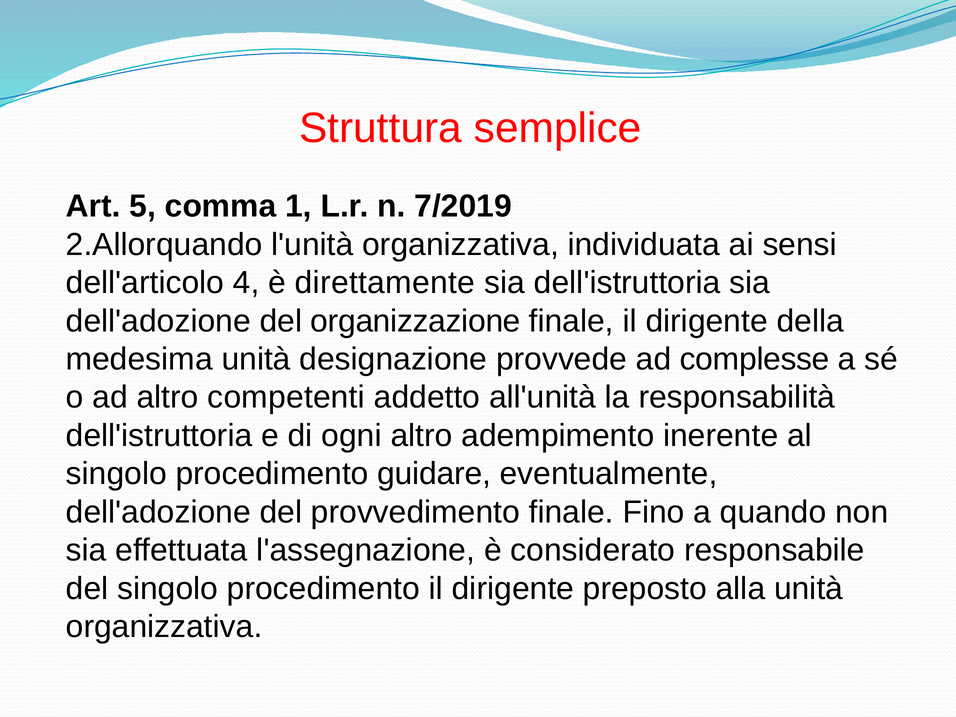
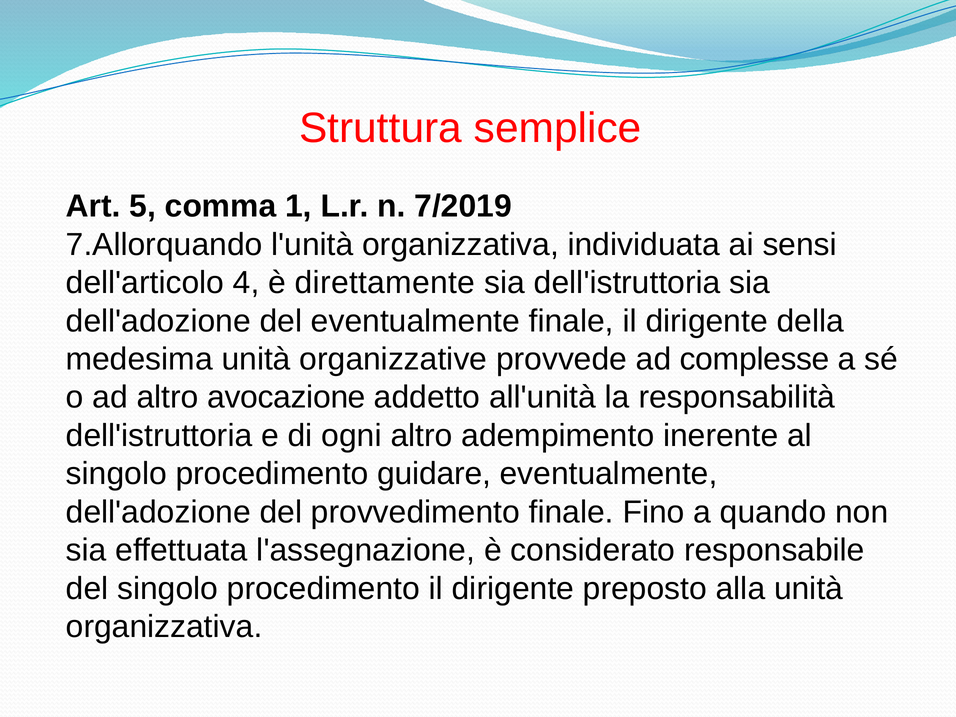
2.Allorquando: 2.Allorquando -> 7.Allorquando (164, 245)
del organizzazione: organizzazione -> eventualmente (415, 321)
designazione: designazione -> organizzative (393, 359)
competenti: competenti -> avocazione (286, 397)
